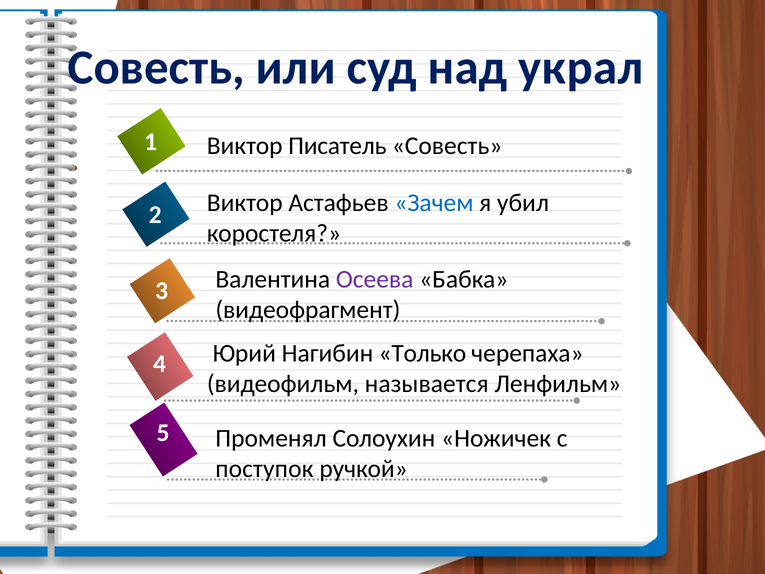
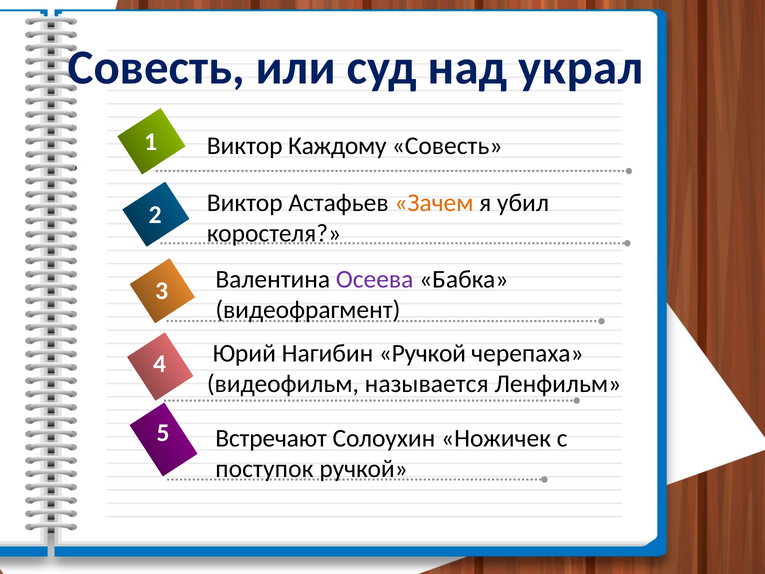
Писатель: Писатель -> Каждому (337, 146)
Зачем colour: blue -> orange (434, 203)
Нагибин Только: Только -> Ручкой (422, 353)
Променял: Променял -> Встречают (271, 438)
